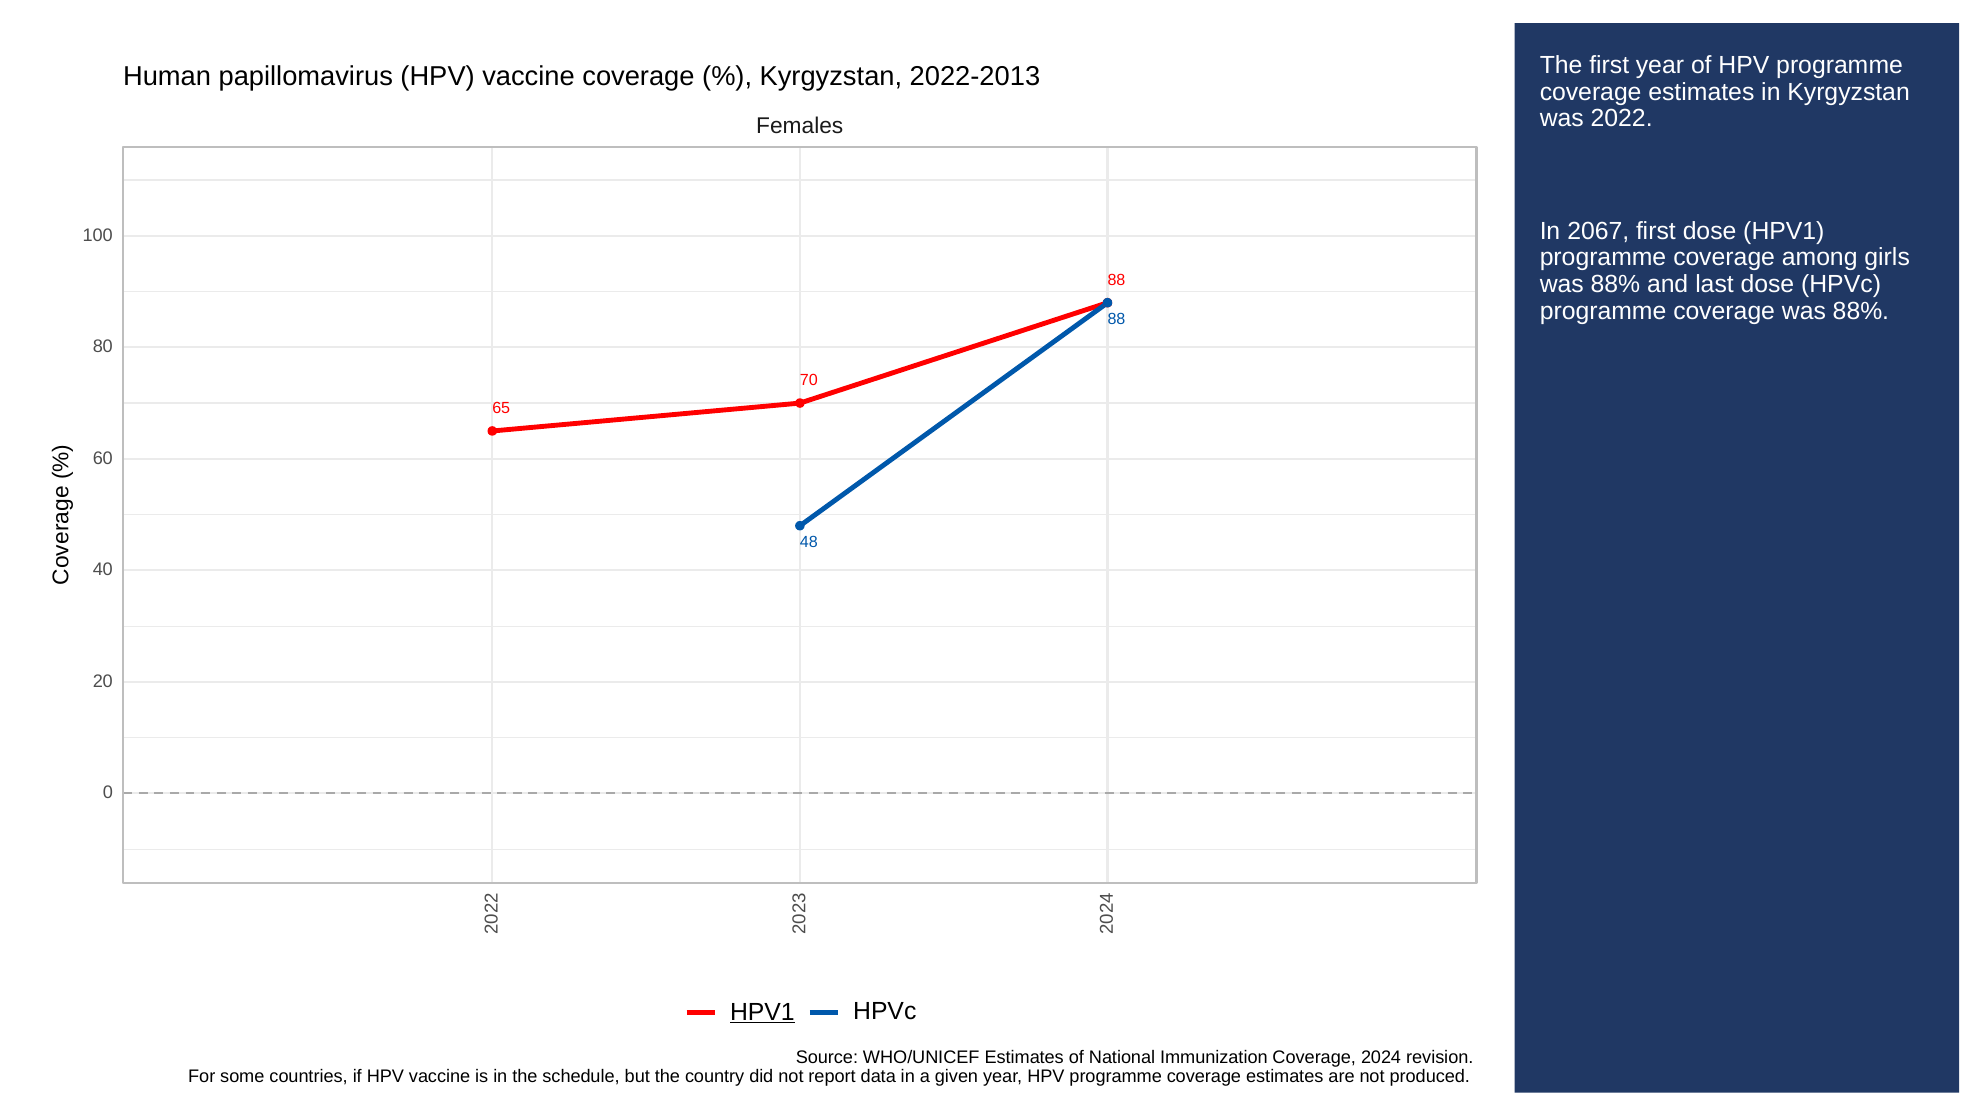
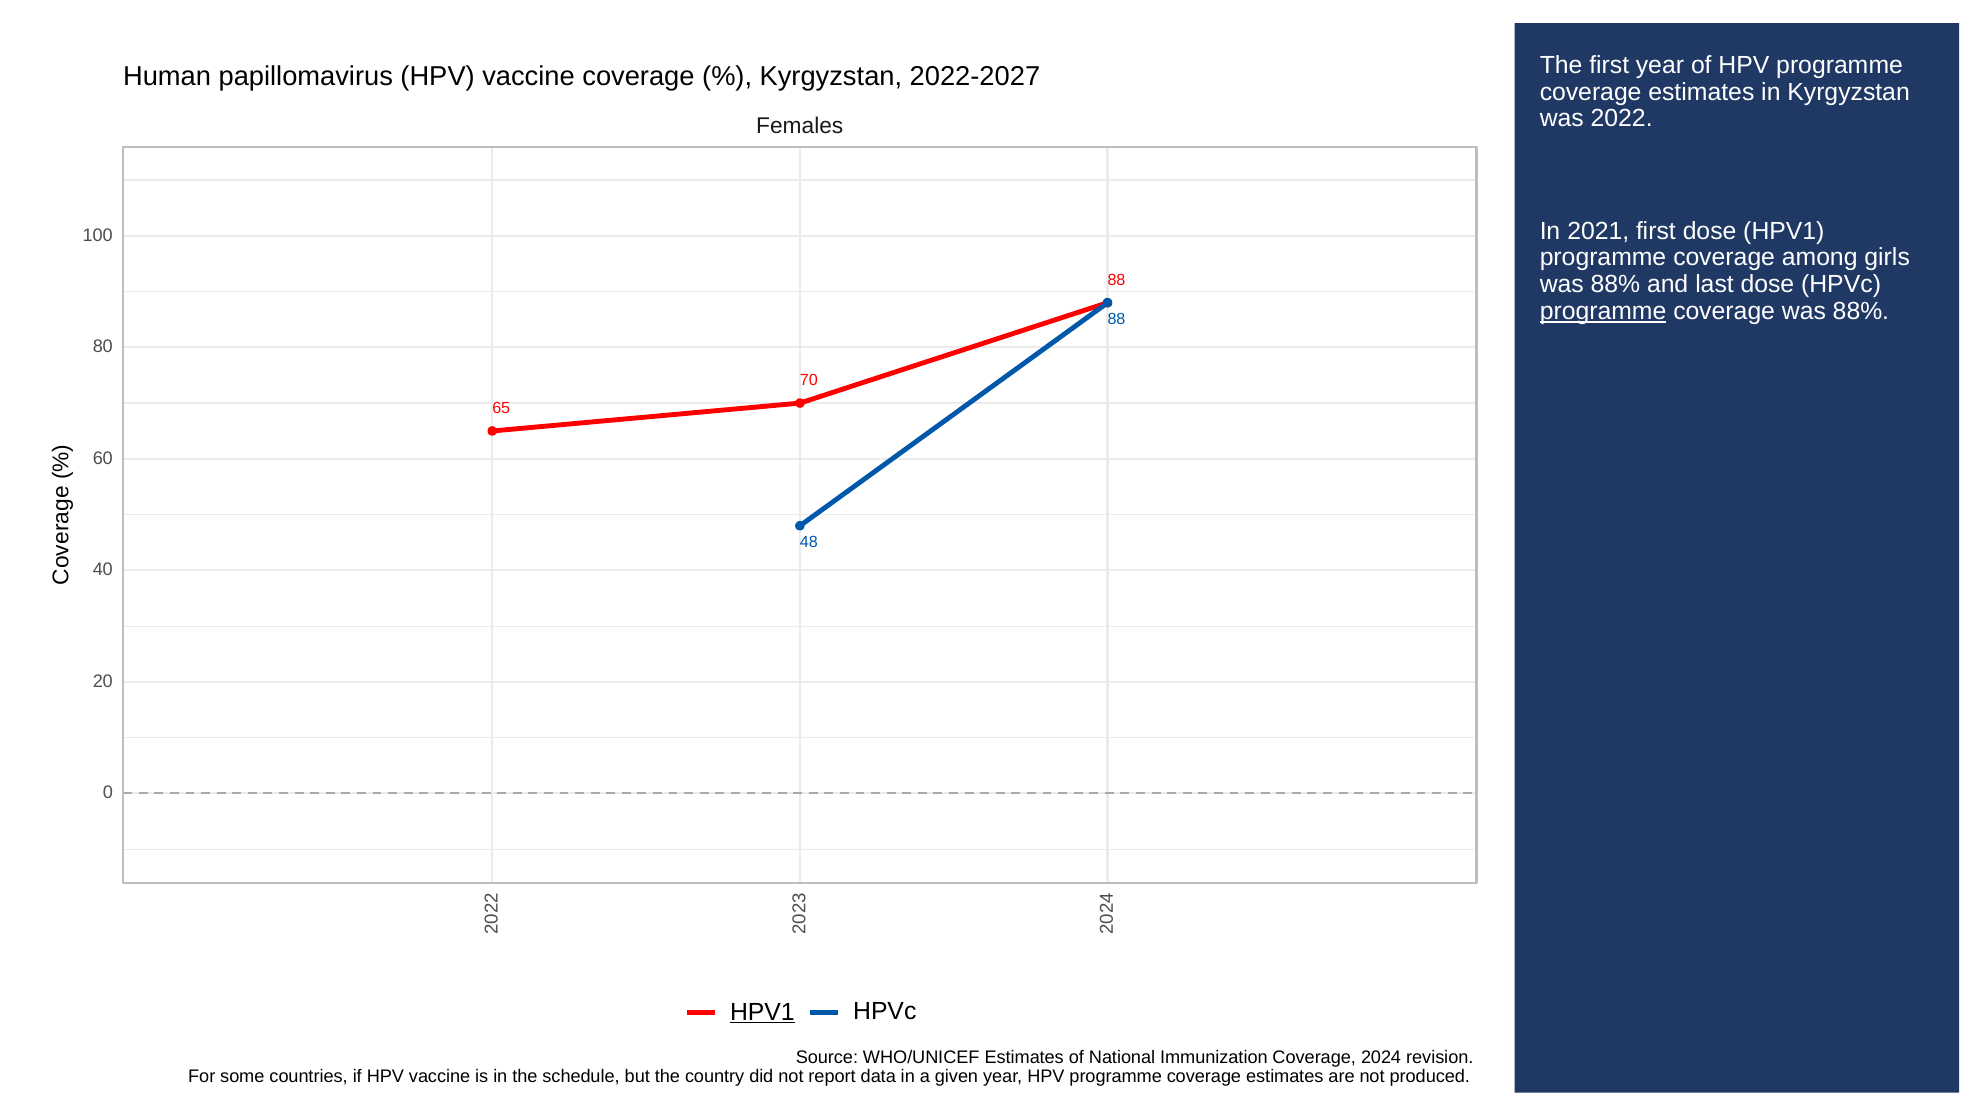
2022-2013: 2022-2013 -> 2022-2027 (975, 77)
2067: 2067 -> 2021 (1598, 231)
programme underline: none -> present (1603, 311)
